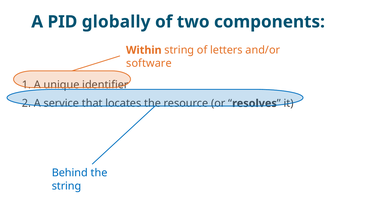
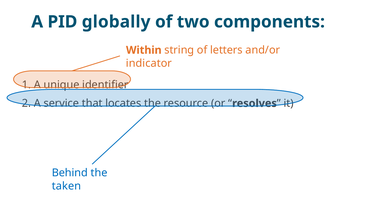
software: software -> indicator (149, 63)
string: string -> taken (66, 186)
